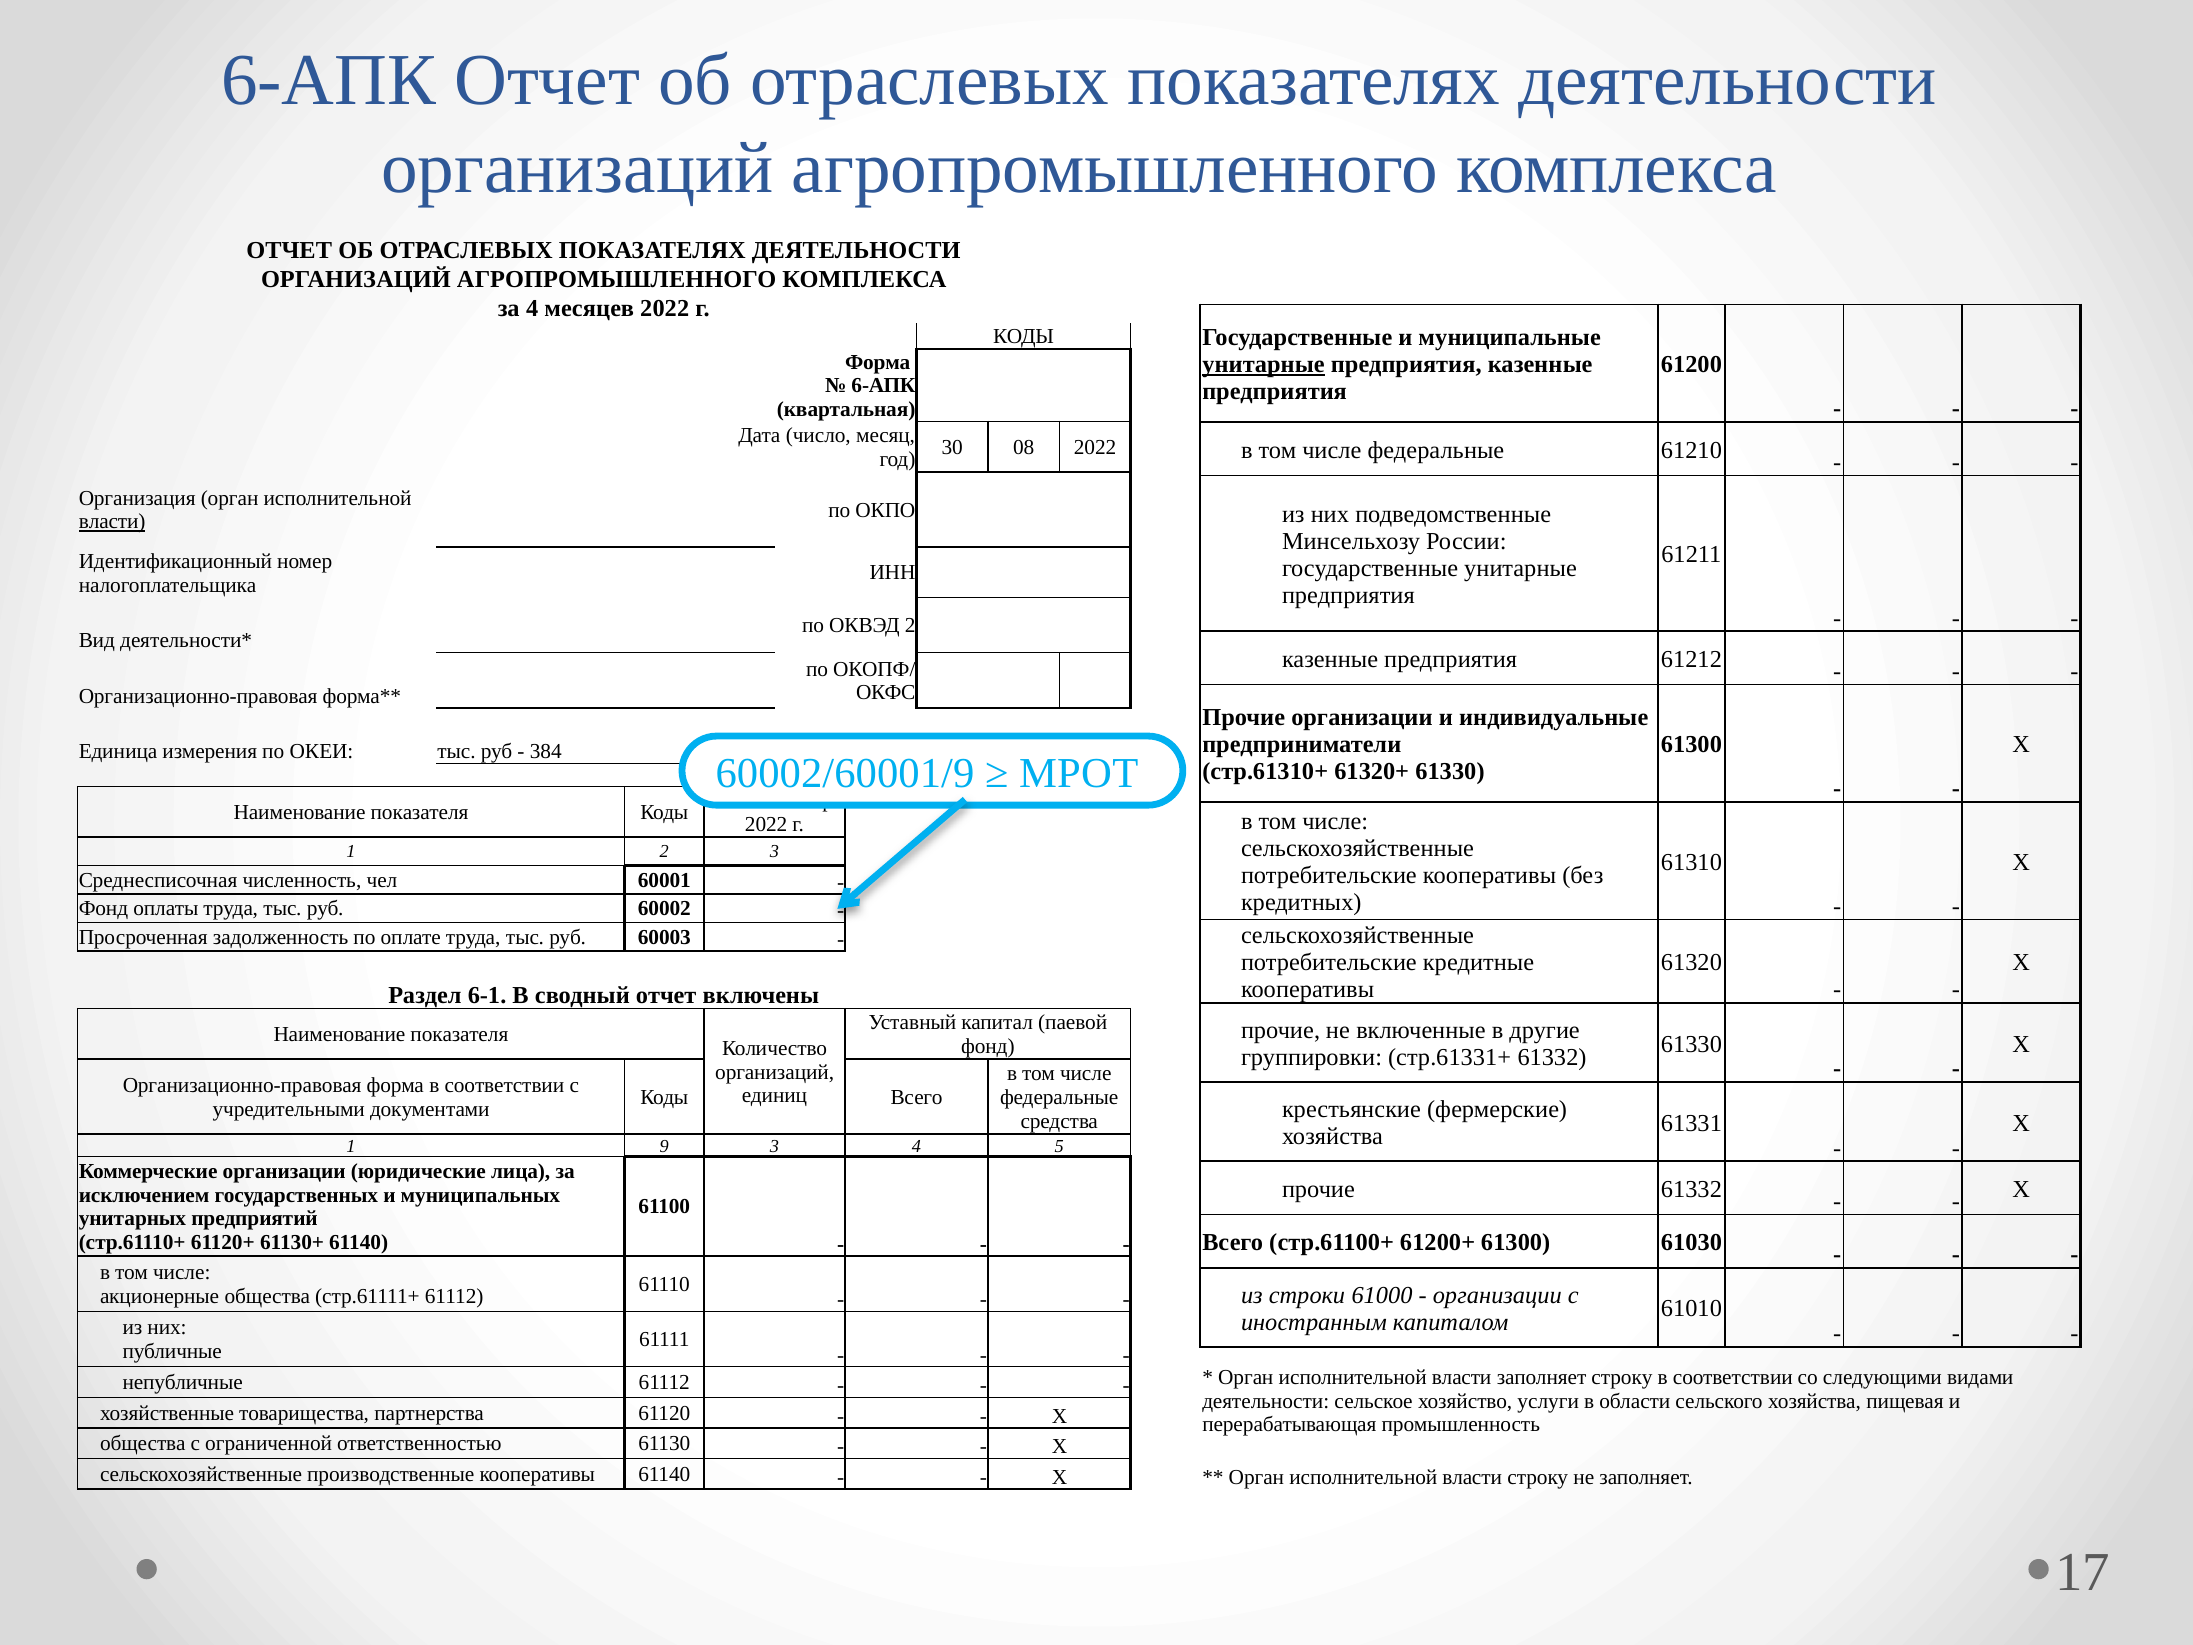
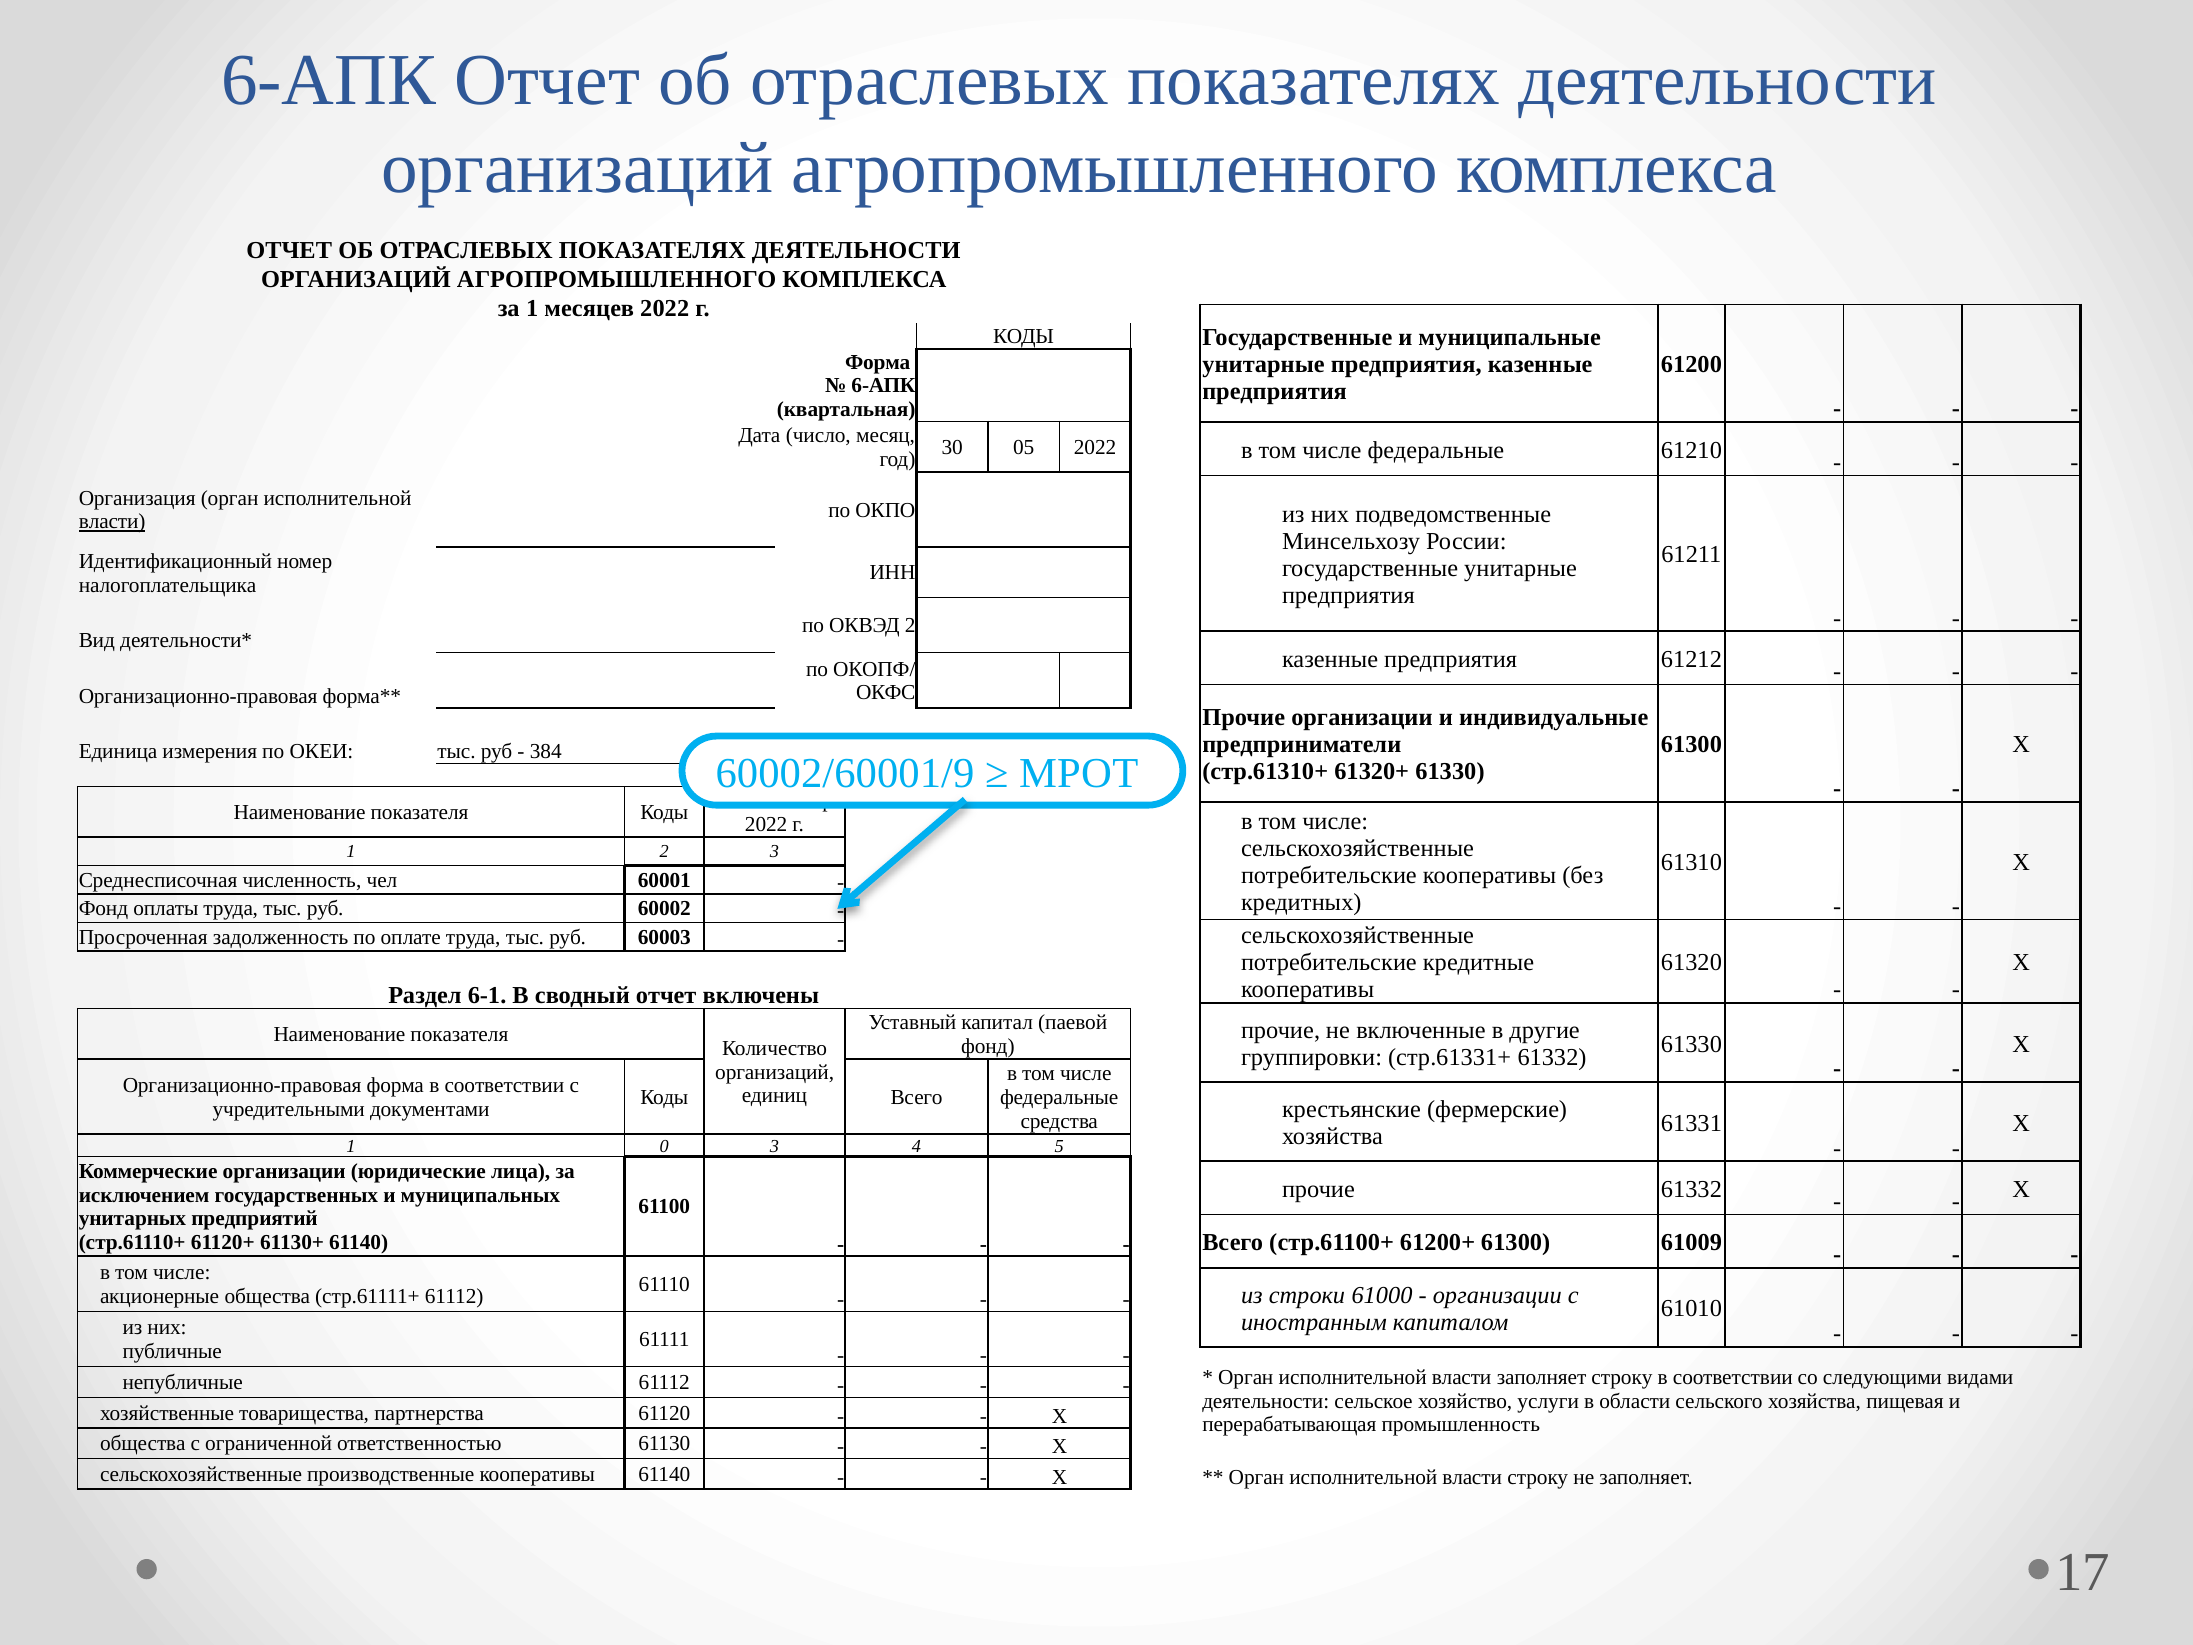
за 4: 4 -> 1 (532, 309)
унитарные underline: present -> none (1264, 365)
08: 08 -> 05 (1024, 447)
9: 9 -> 0 (664, 1146)
61030: 61030 -> 61009 (1691, 1242)
